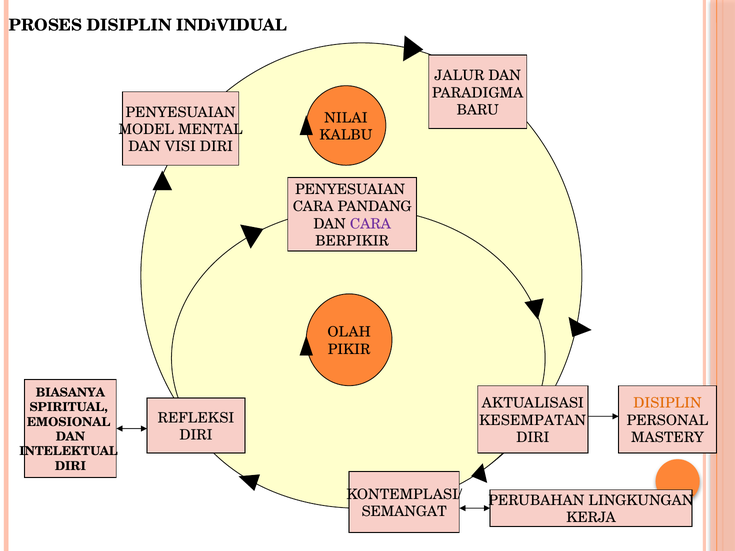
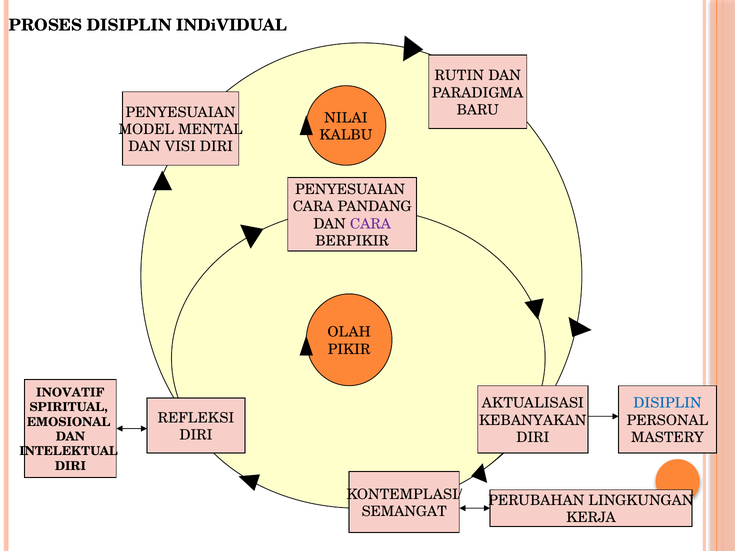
JALUR: JALUR -> RUTIN (459, 76)
BIASANYA: BIASANYA -> INOVATIF (70, 393)
DISIPLIN colour: orange -> blue (668, 403)
KESEMPATAN: KESEMPATAN -> KEBANYAKAN (533, 421)
